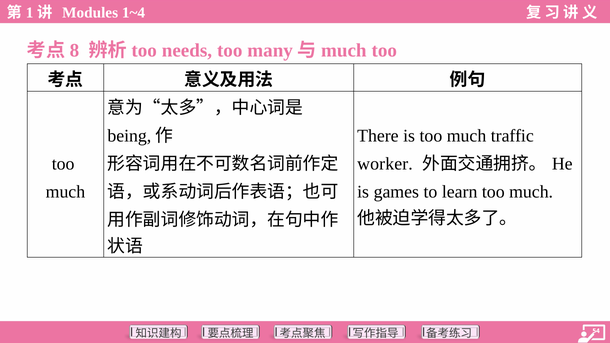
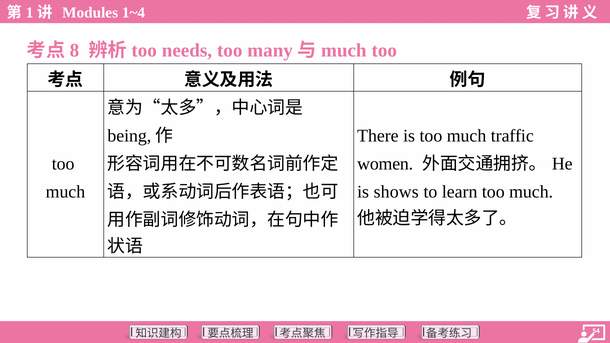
worker: worker -> women (385, 164)
games: games -> shows (396, 192)
